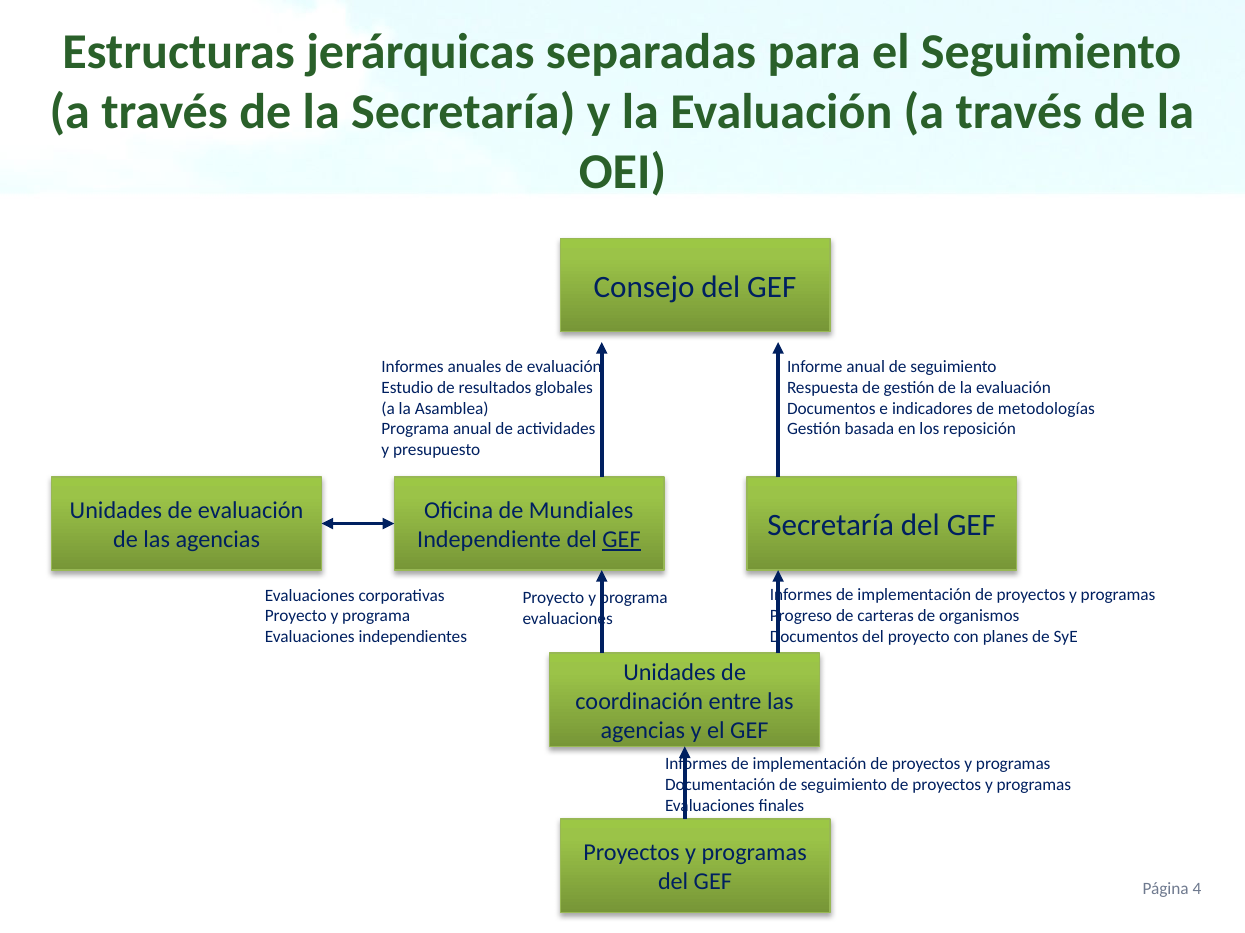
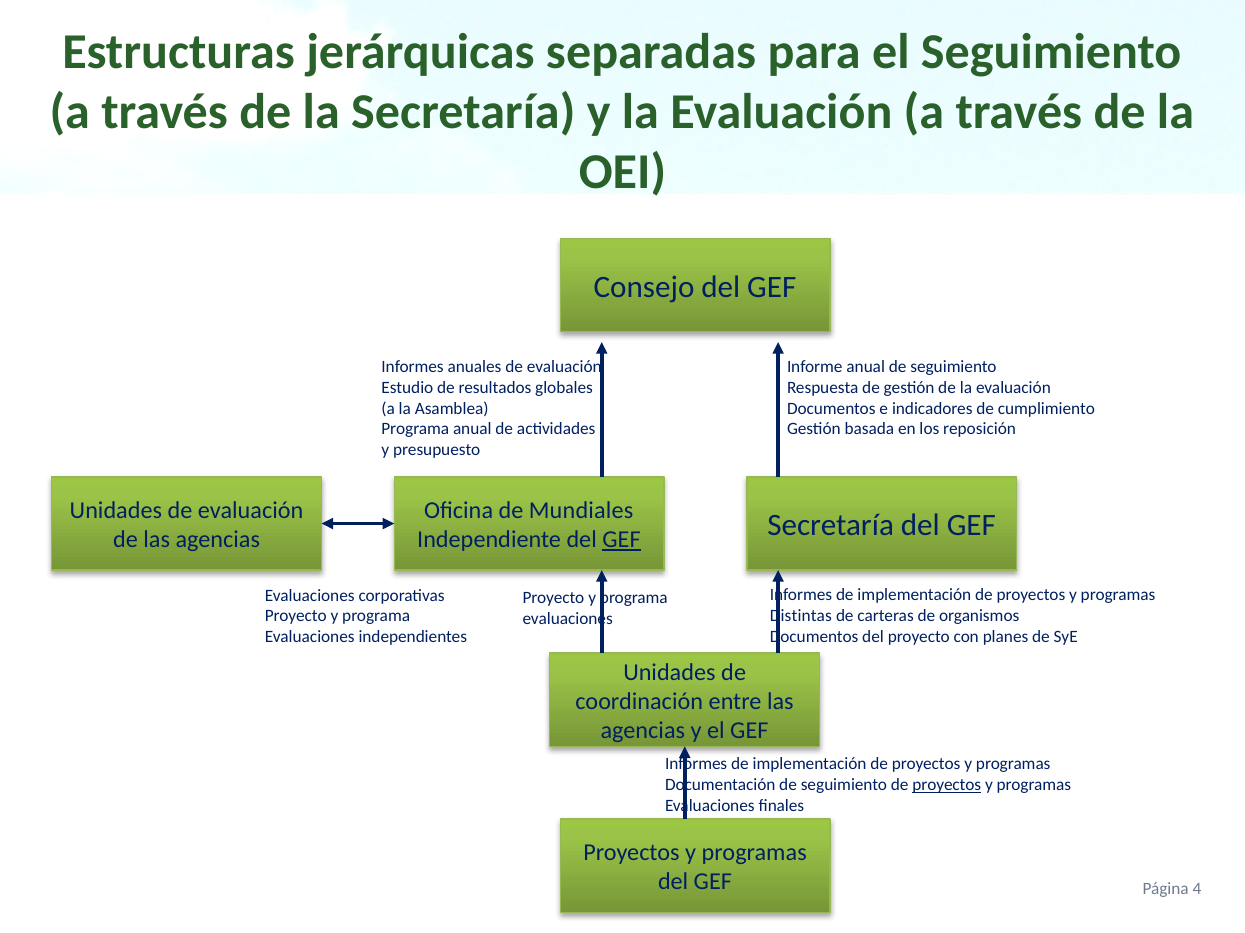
metodologías: metodologías -> cumplimiento (1046, 409)
Progreso: Progreso -> Distintas (801, 616)
proyectos underline: none -> present (947, 785)
